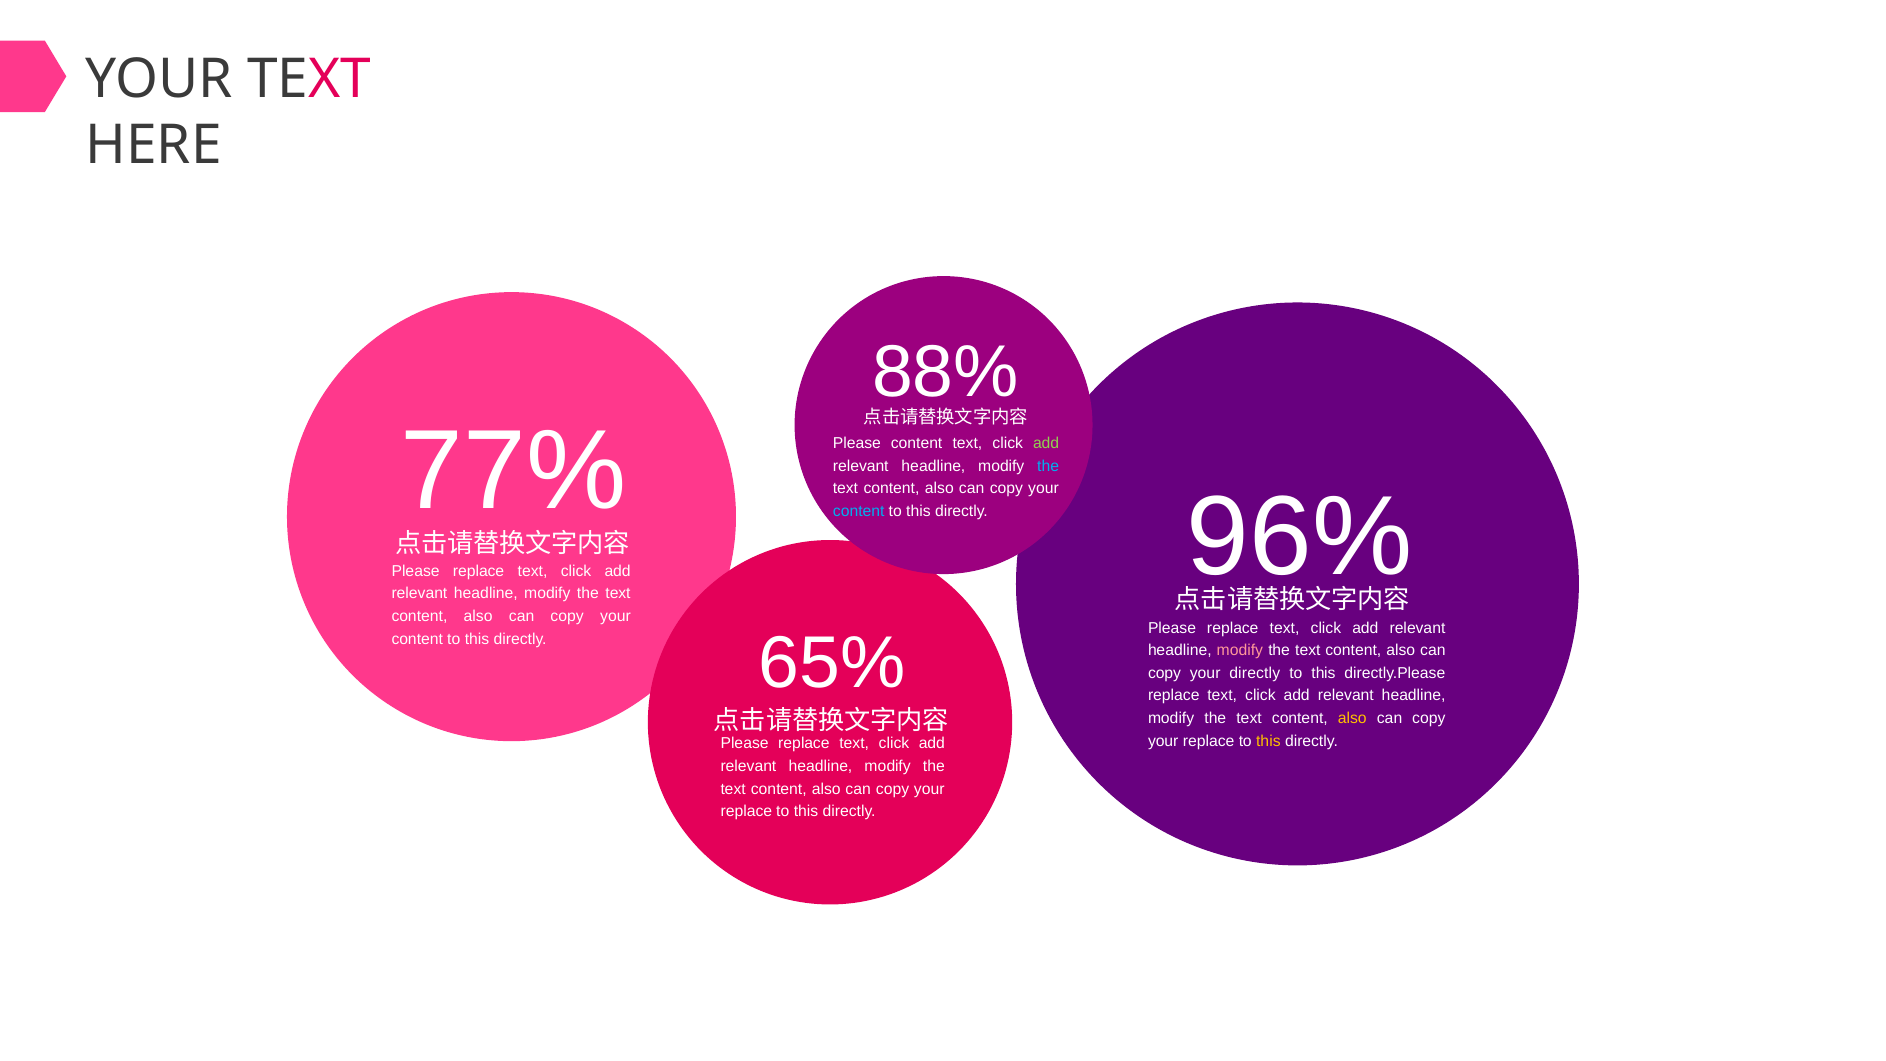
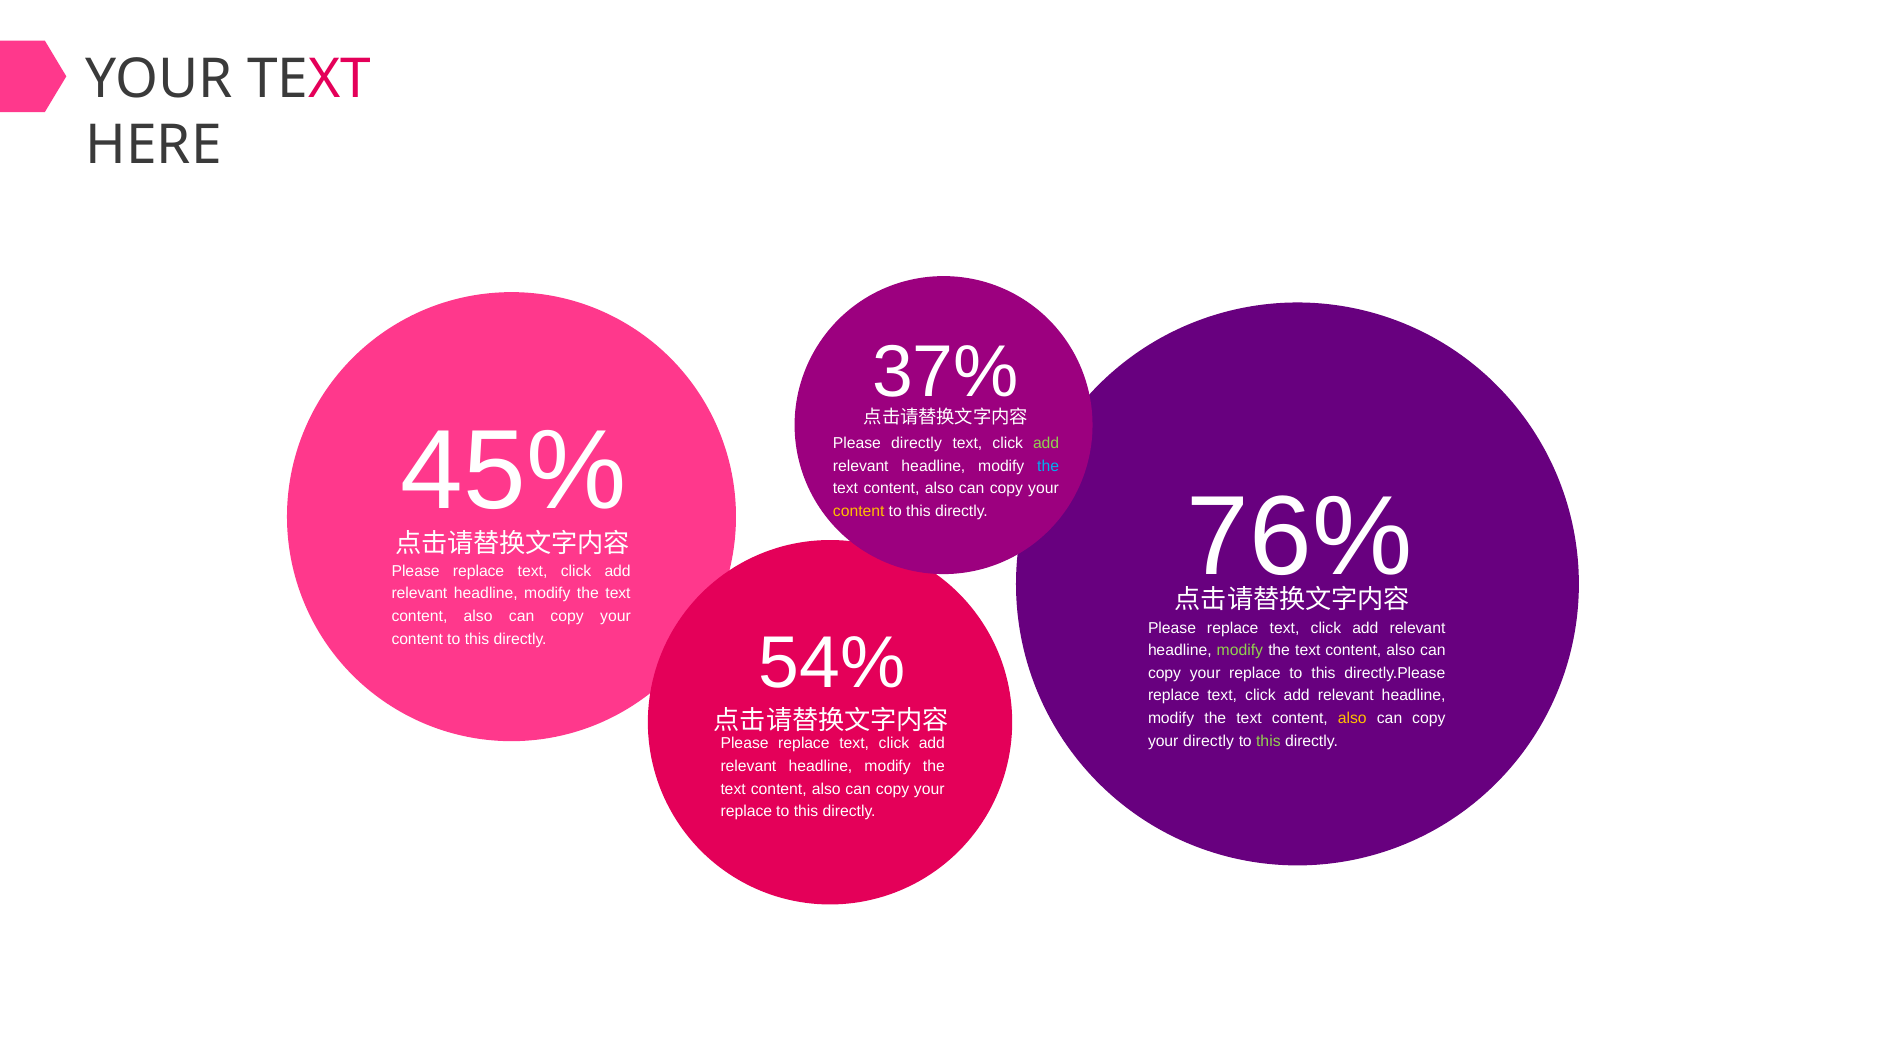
88%: 88% -> 37% (945, 372)
77%: 77% -> 45% (514, 471)
Please content: content -> directly (917, 444)
96%: 96% -> 76% (1300, 538)
content colour: light blue -> yellow (859, 511)
65%: 65% -> 54% (832, 663)
modify colour: pink -> light green (1240, 651)
directly: directly -> replace (1255, 673)
replace: replace -> directly (1209, 741)
this colour: yellow -> light green (1268, 741)
